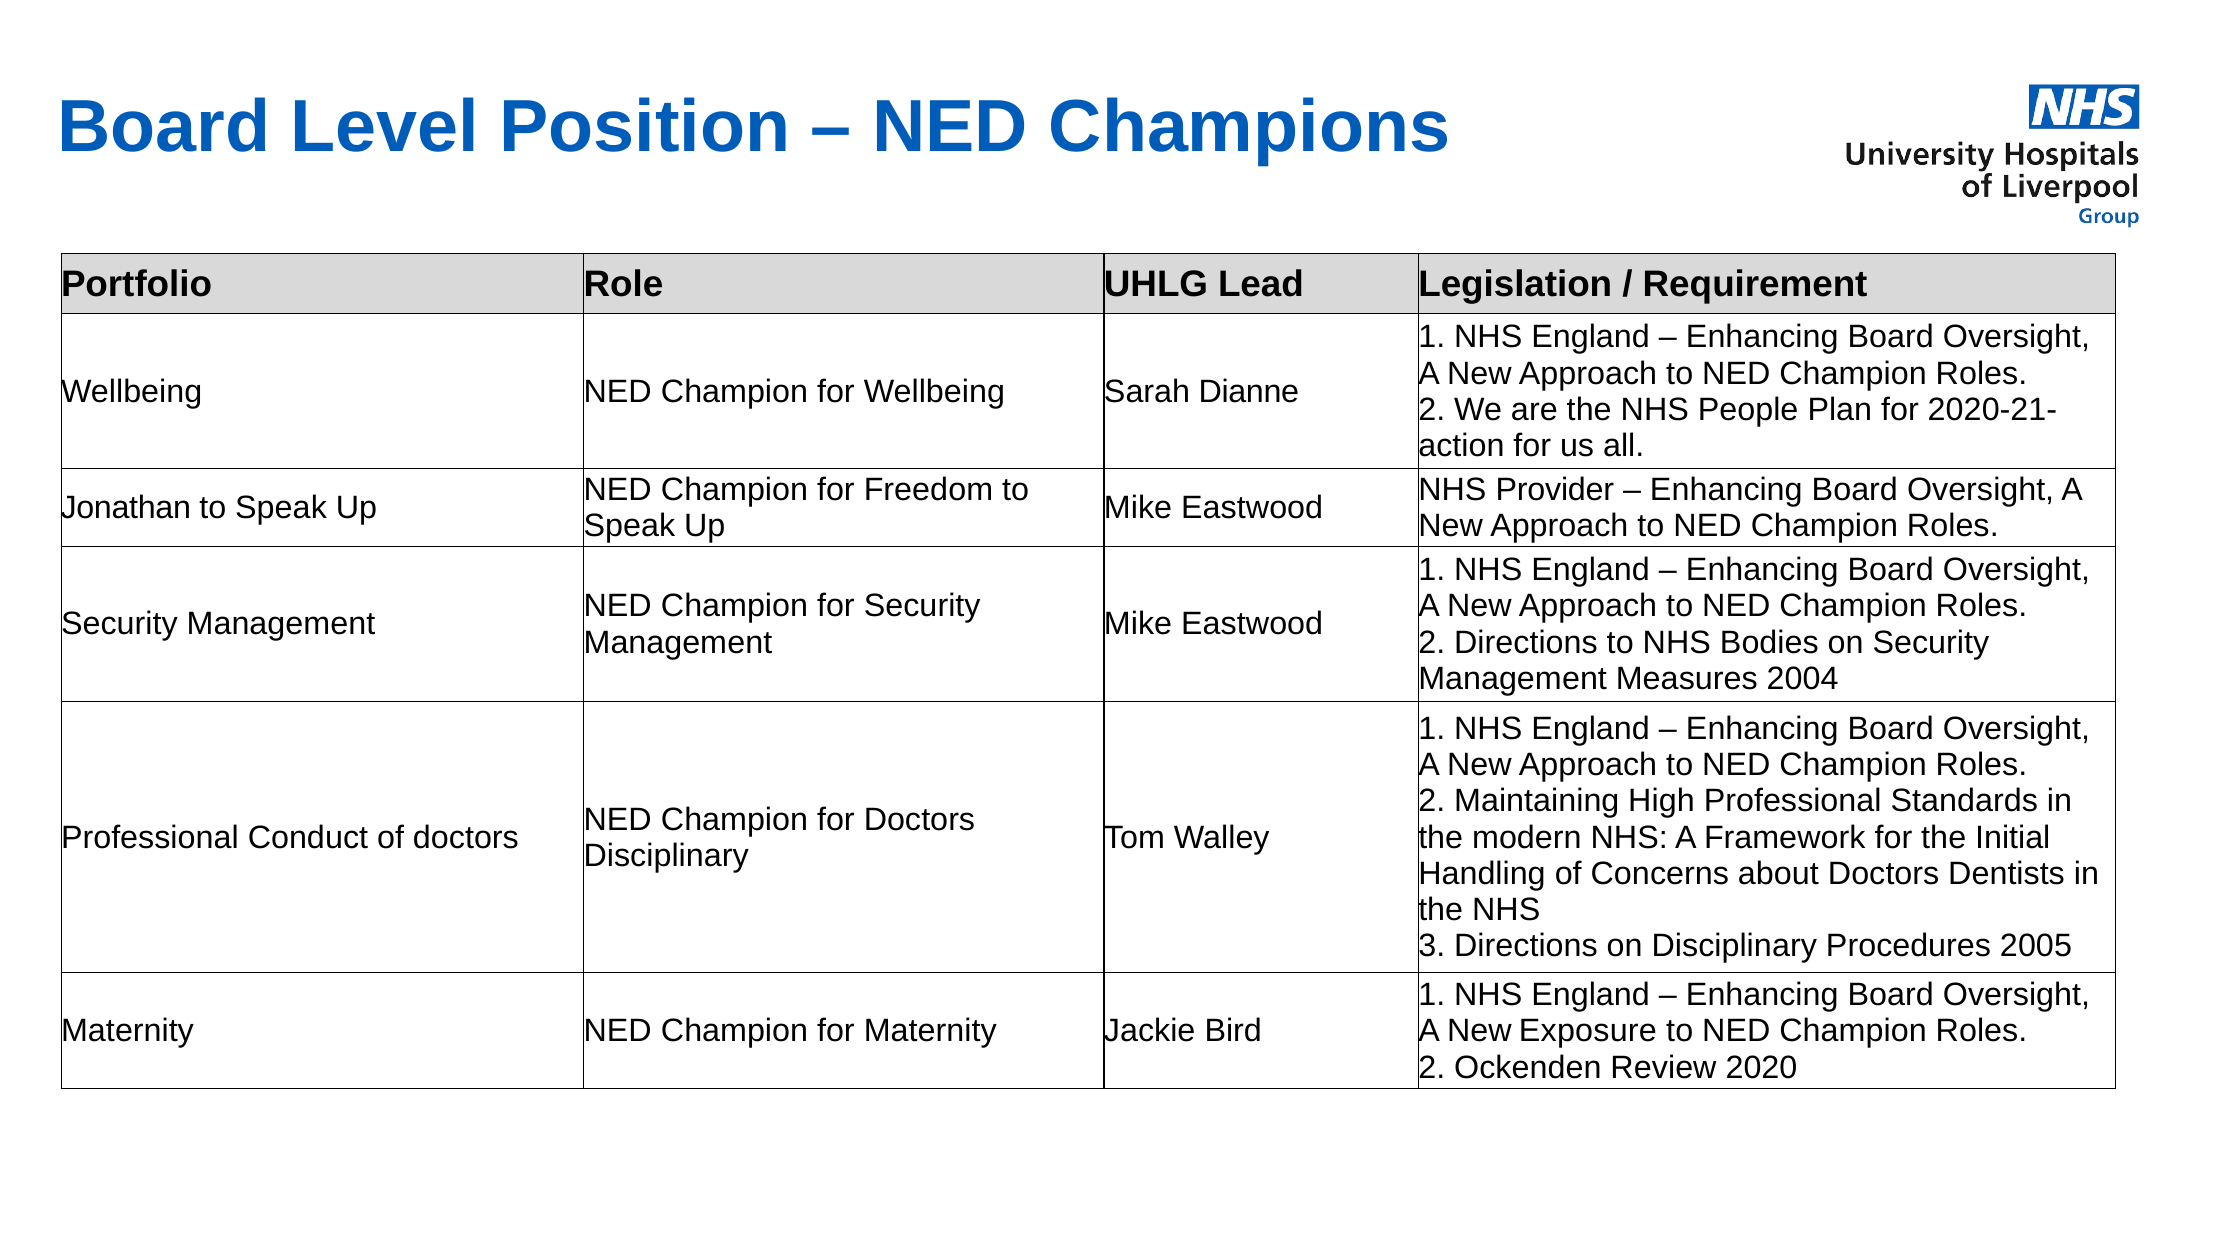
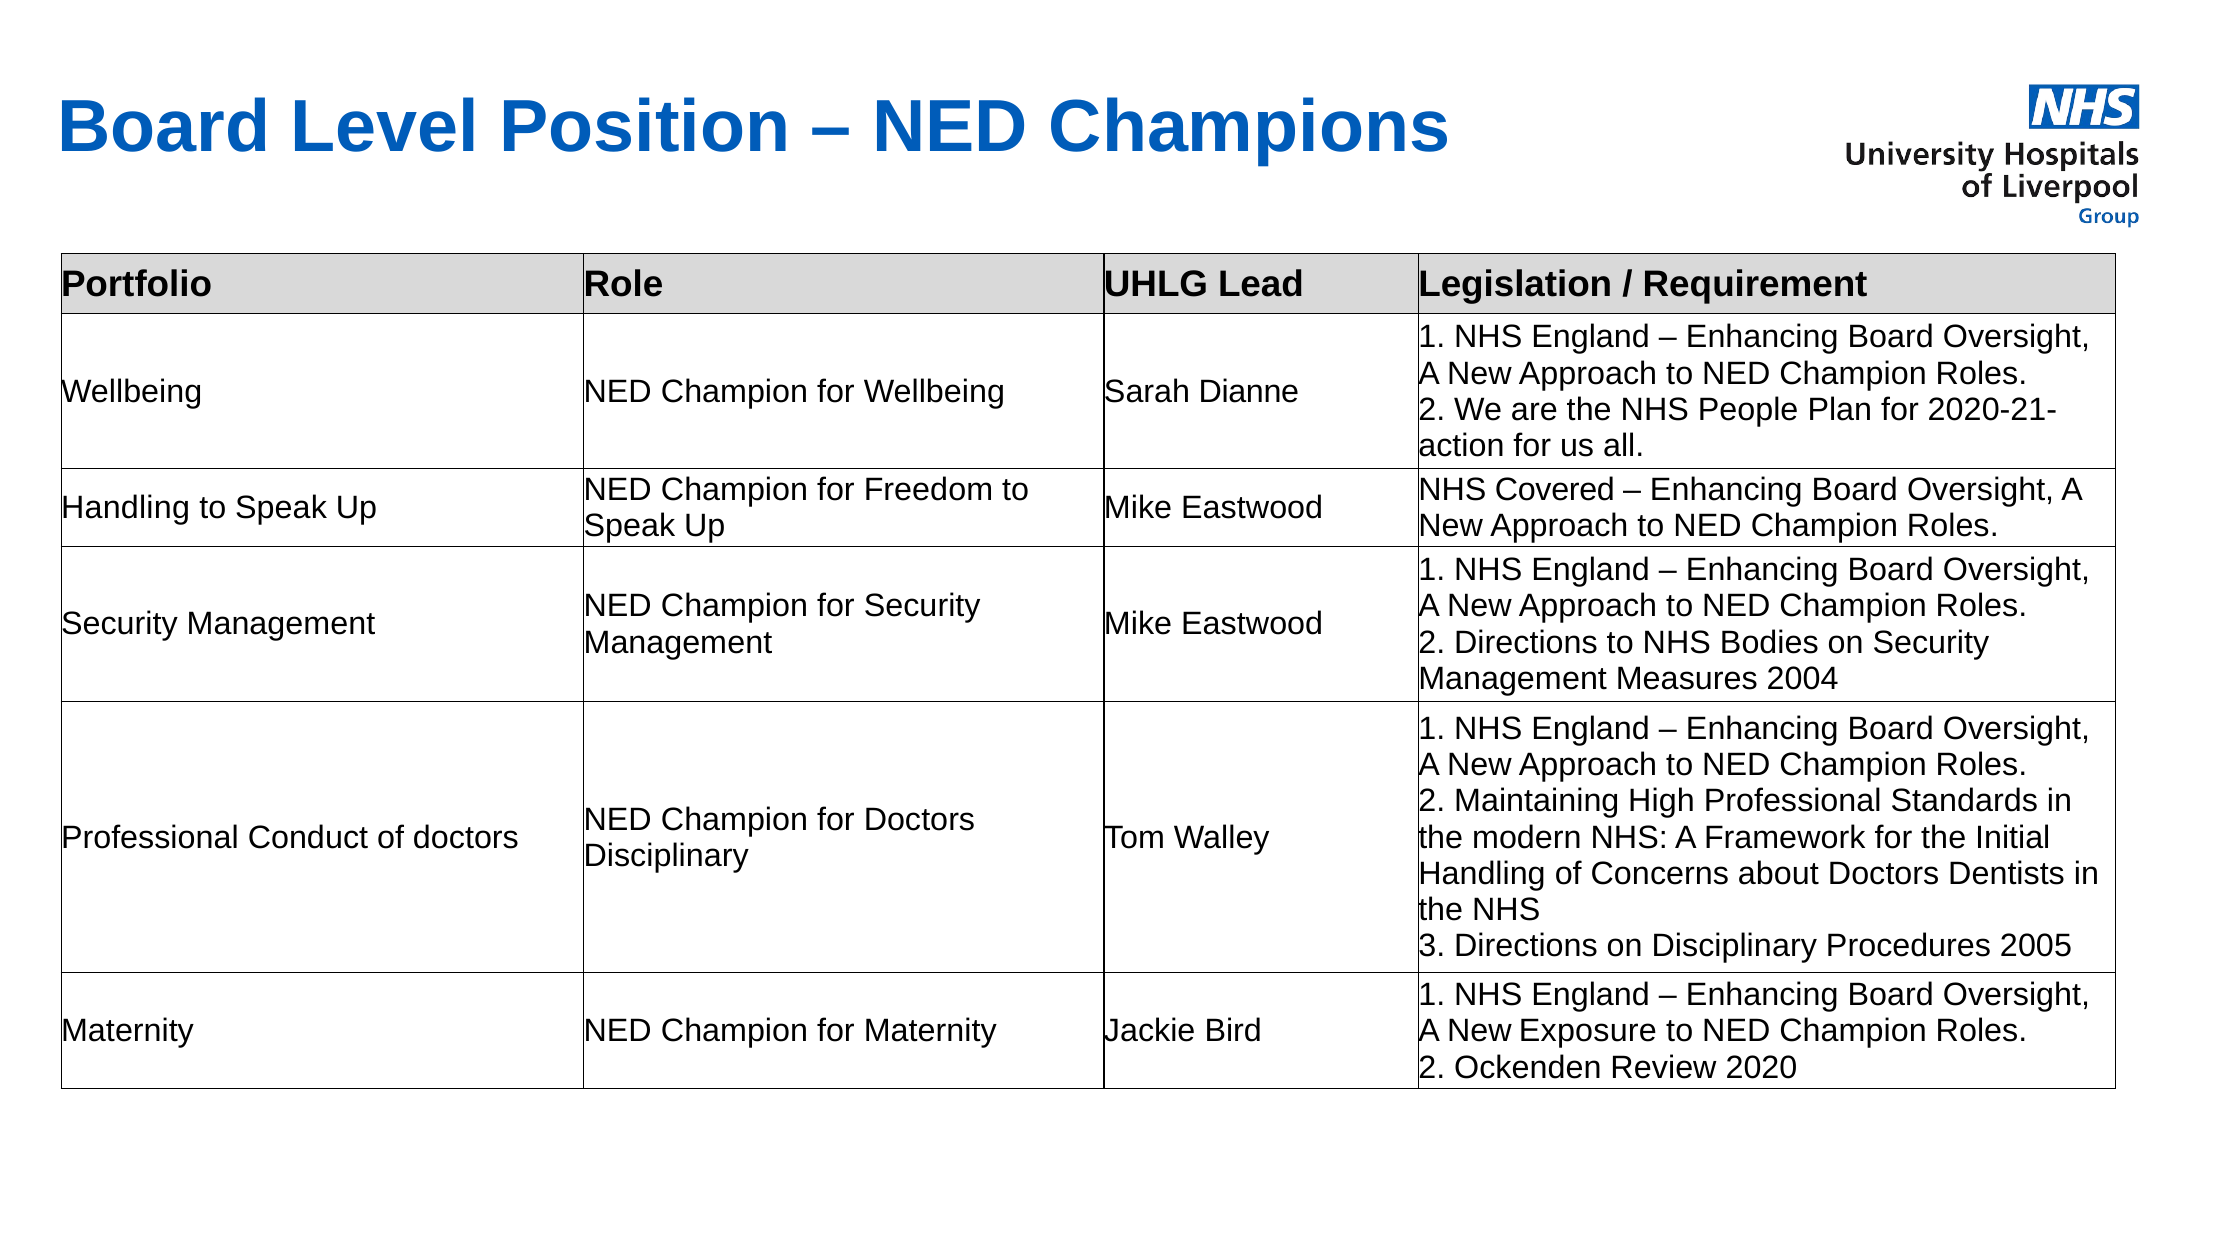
Provider: Provider -> Covered (1555, 490)
Jonathan: Jonathan -> Handling (126, 508)
